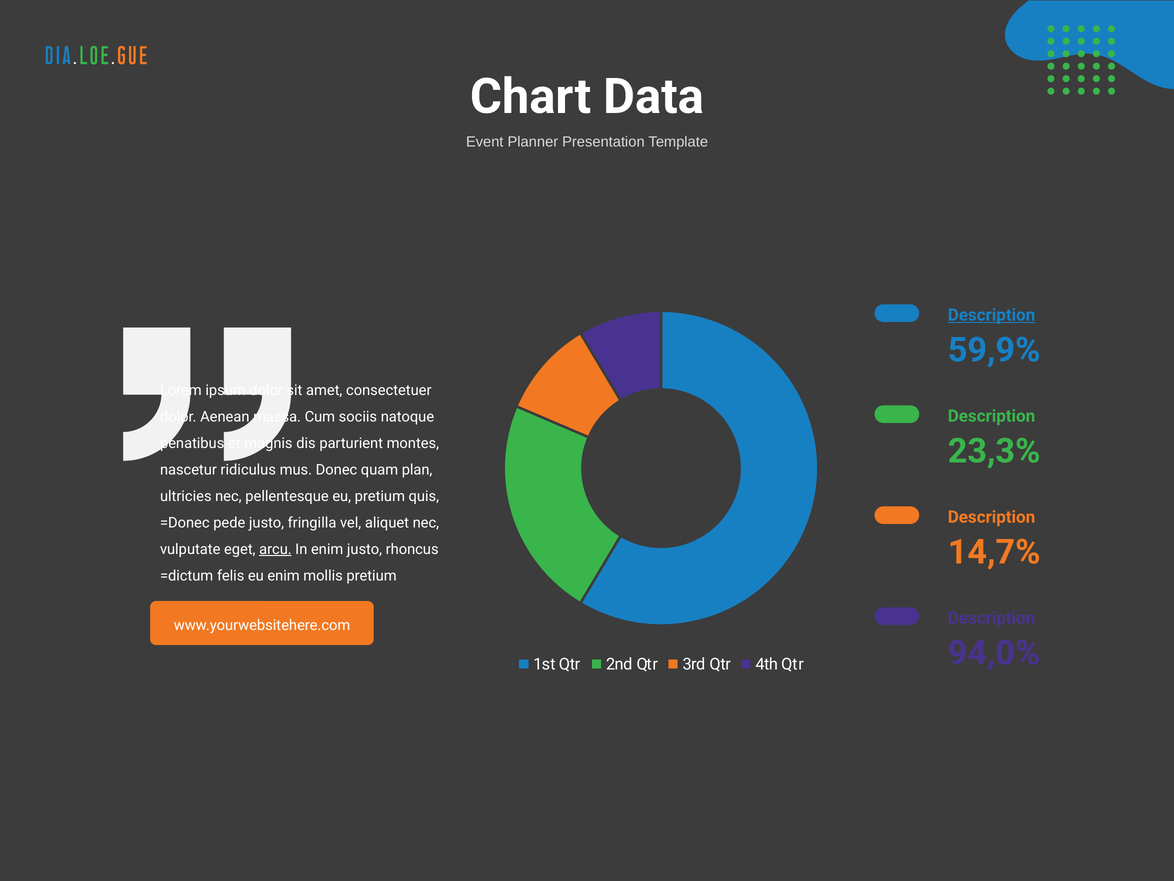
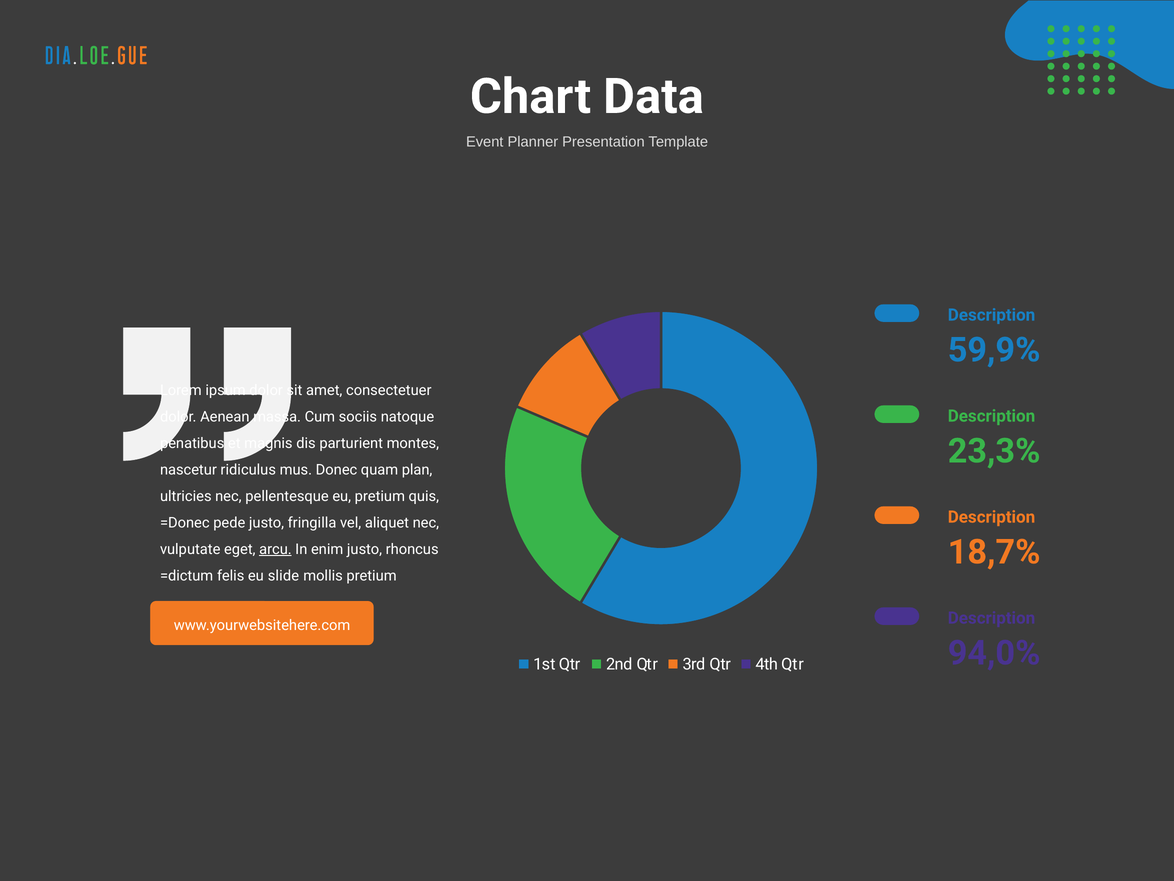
Description underline: present -> none (992, 315)
14,7%: 14,7% -> 18,7% (994, 552)
eu enim: enim -> slide (283, 575)
